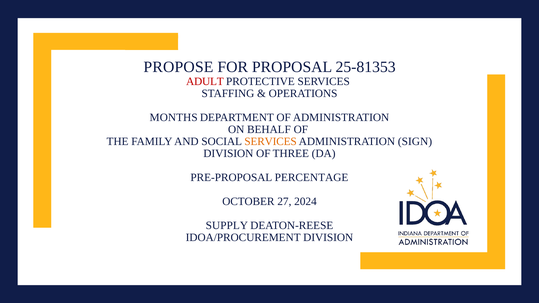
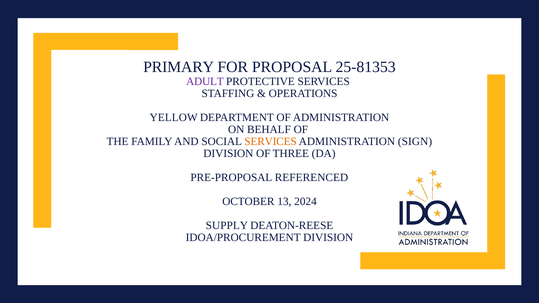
PROPOSE: PROPOSE -> PRIMARY (179, 67)
ADULT colour: red -> purple (205, 82)
MONTHS: MONTHS -> YELLOW (174, 118)
PERCENTAGE: PERCENTAGE -> REFERENCED (311, 178)
27: 27 -> 13 (284, 202)
